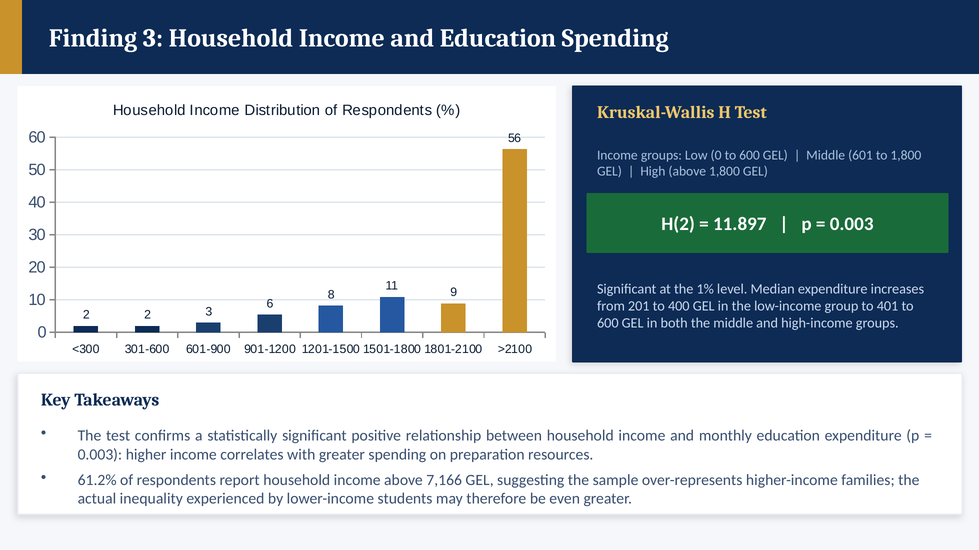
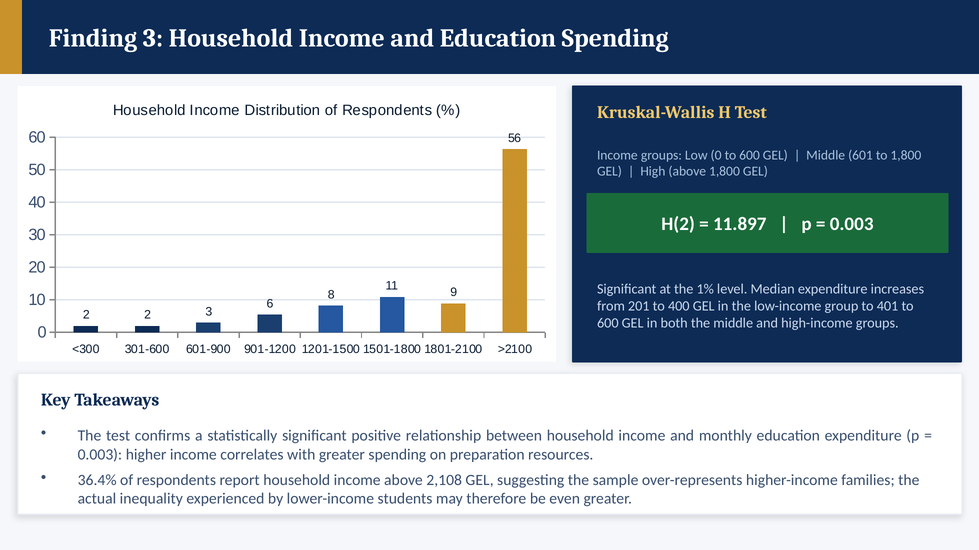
61.2%: 61.2% -> 36.4% (97, 481)
7,166: 7,166 -> 2,108 (444, 481)
